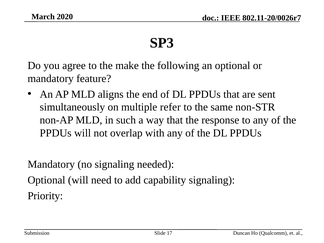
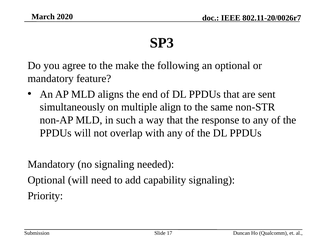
refer: refer -> align (170, 107)
